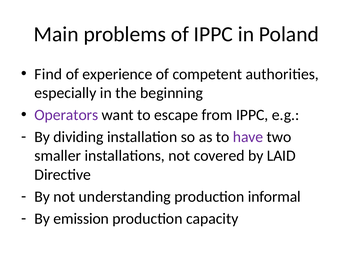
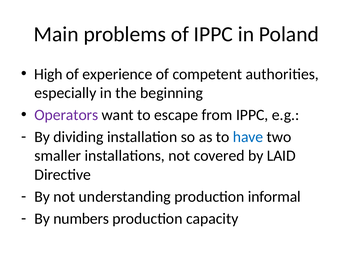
Find: Find -> High (48, 74)
have colour: purple -> blue (248, 137)
emission: emission -> numbers (81, 218)
